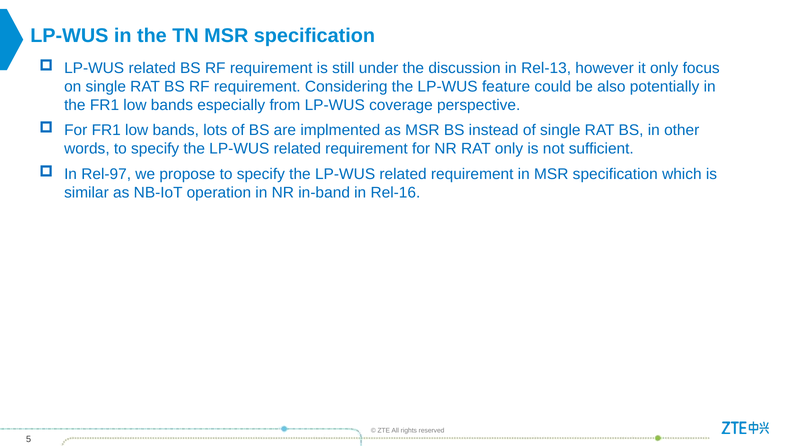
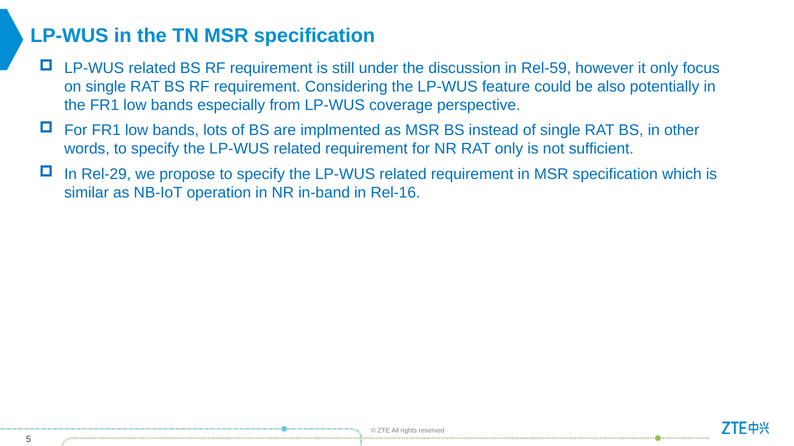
Rel-13: Rel-13 -> Rel-59 (546, 68)
Rel-97: Rel-97 -> Rel-29 (106, 174)
